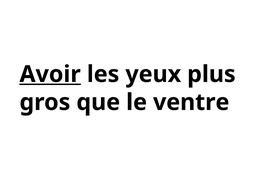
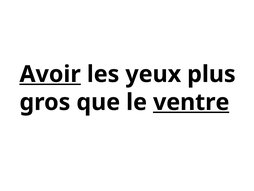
ventre underline: none -> present (191, 102)
